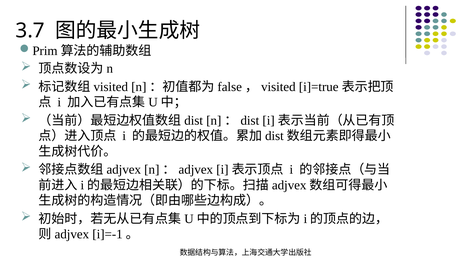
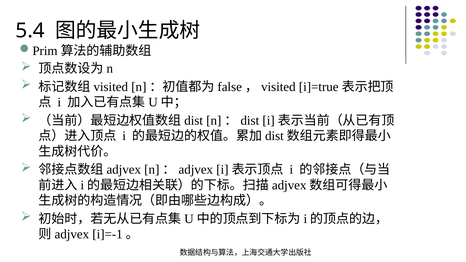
3.7: 3.7 -> 5.4 (30, 31)
